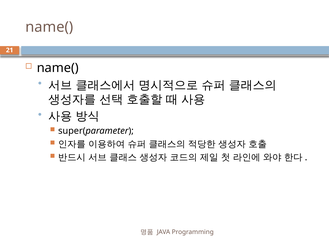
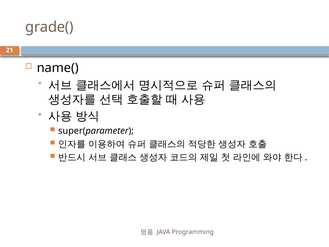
name(: name( -> grade( (49, 27)
